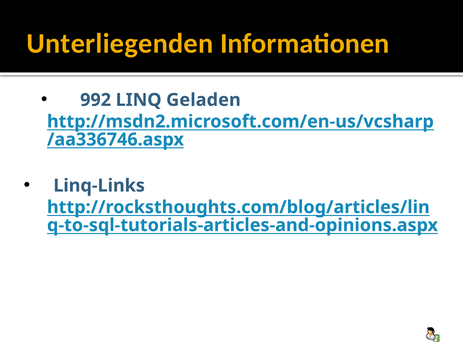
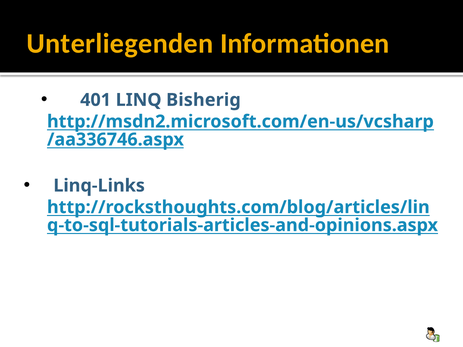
992: 992 -> 401 (96, 100)
Geladen: Geladen -> Bisherig (203, 100)
